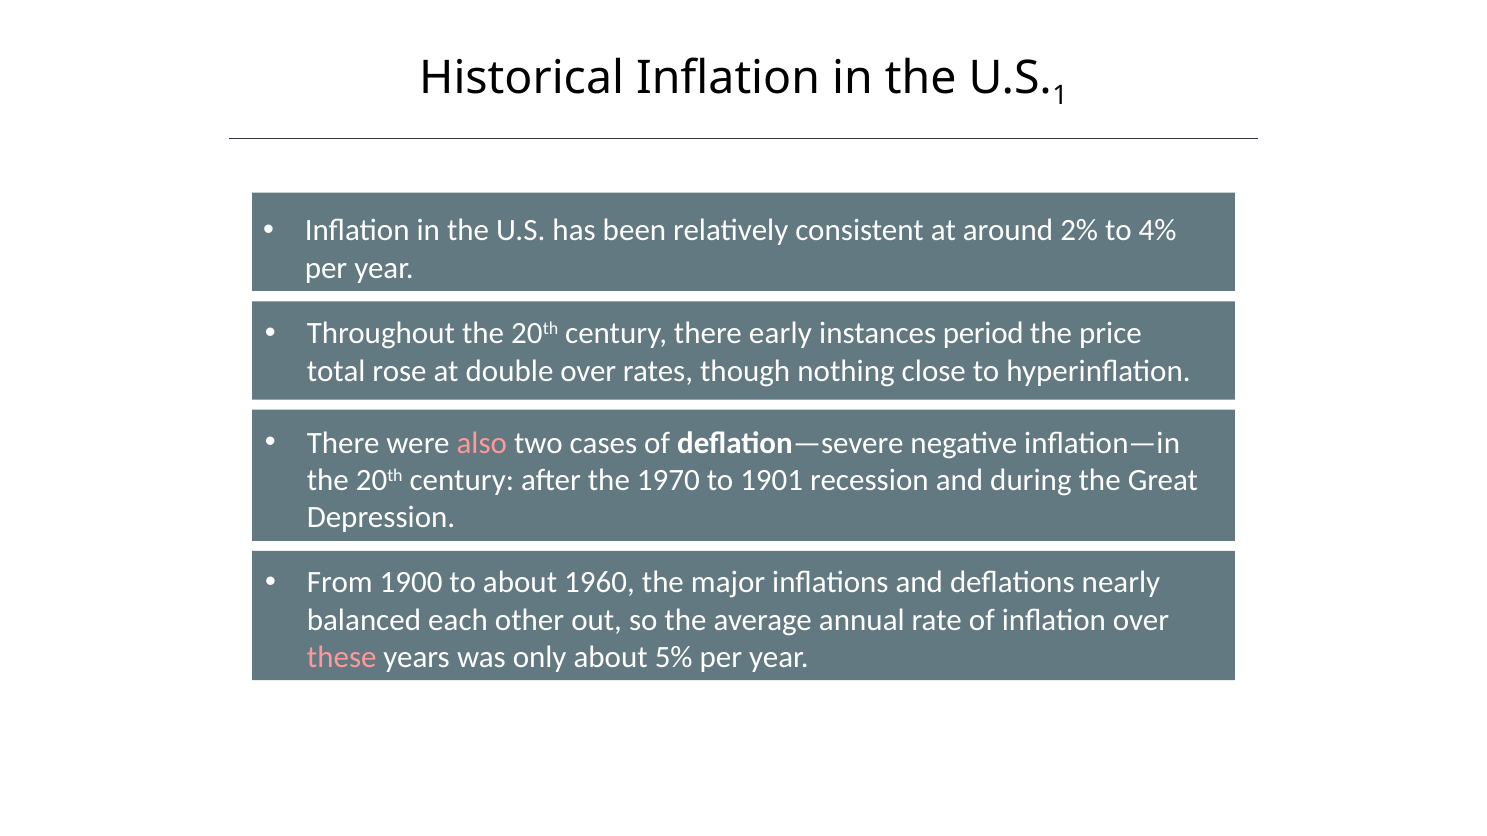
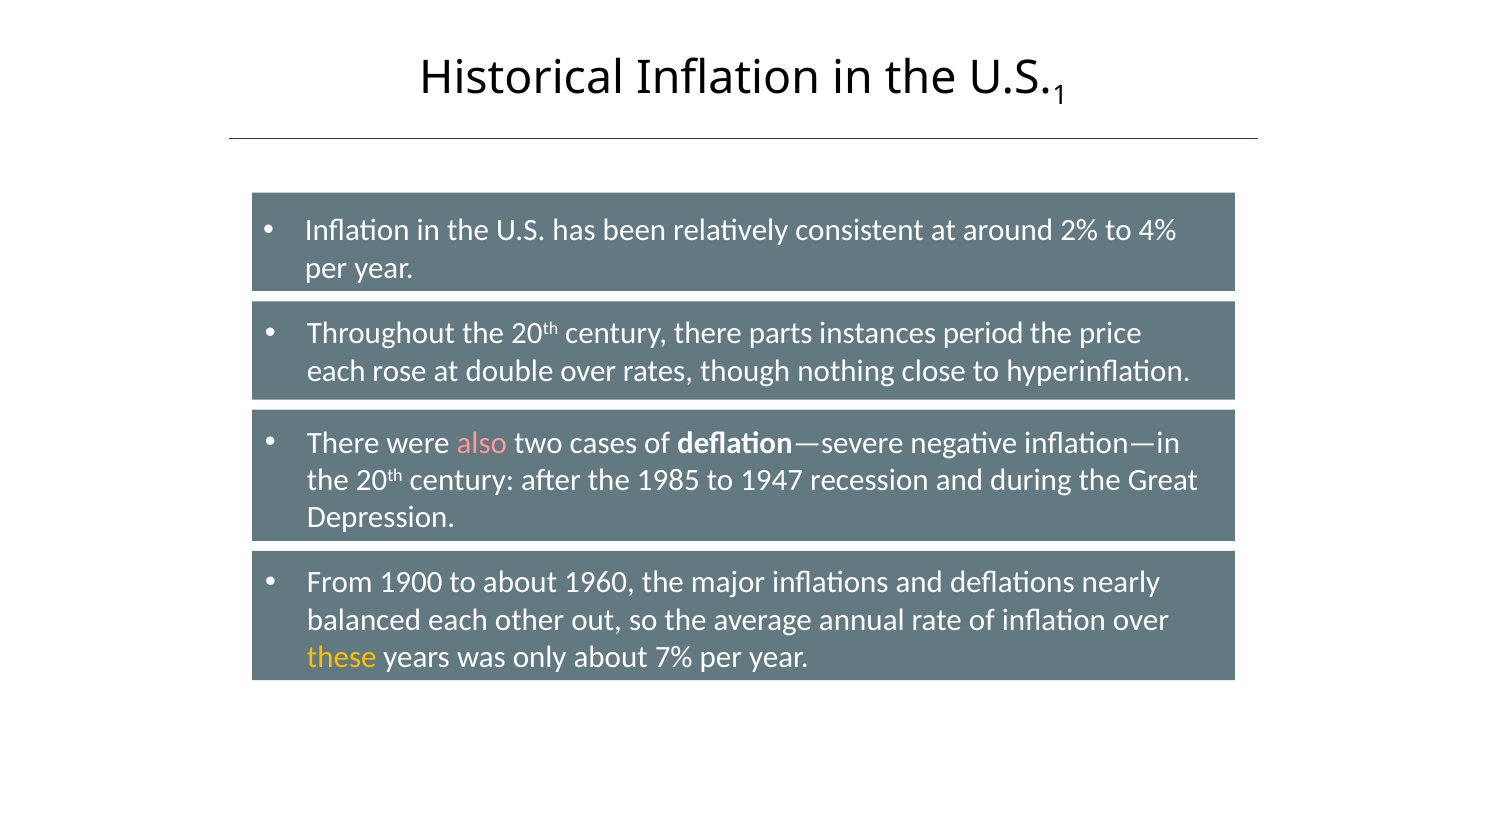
early: early -> parts (781, 334)
total: total -> each (336, 371)
1970: 1970 -> 1985 (668, 481)
1901: 1901 -> 1947 (772, 481)
these colour: pink -> yellow (342, 657)
5%: 5% -> 7% (674, 657)
